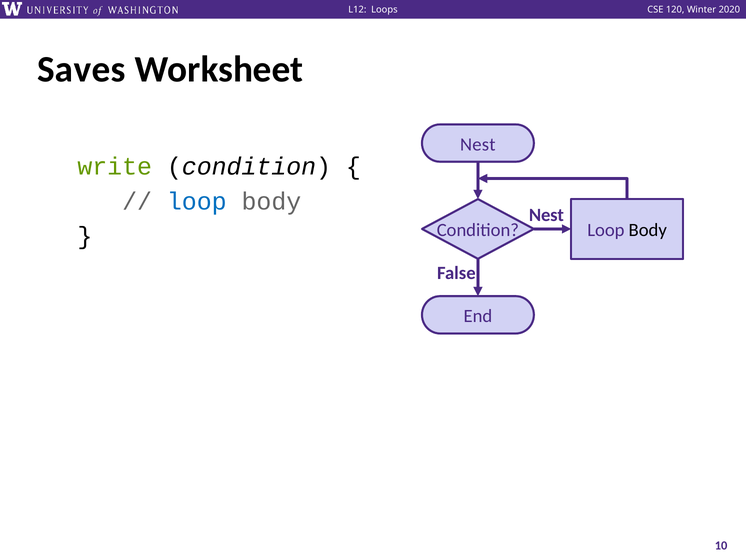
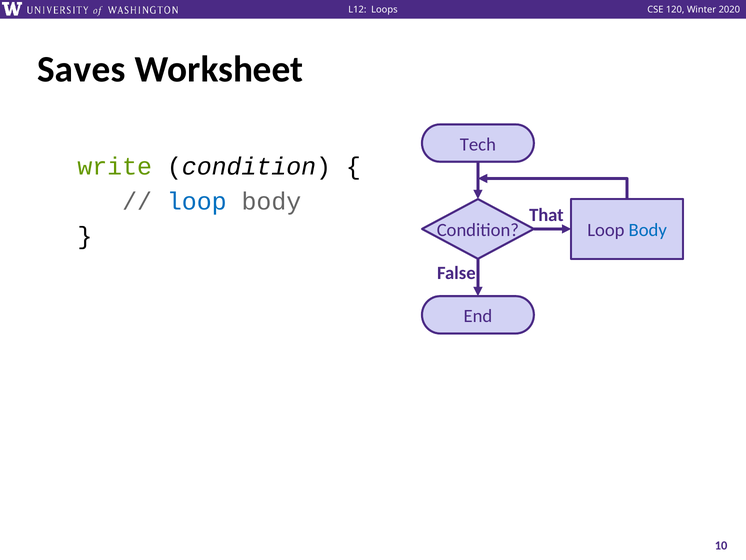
Nest: Nest -> Tech (478, 144)
Nest: Nest -> That (546, 215)
Body colour: black -> blue (648, 230)
